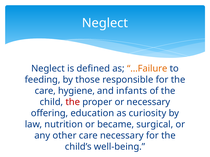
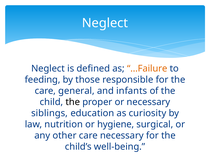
hygiene: hygiene -> general (76, 91)
the colour: red -> black (73, 102)
offering: offering -> siblings (50, 114)
became: became -> hygiene (116, 125)
